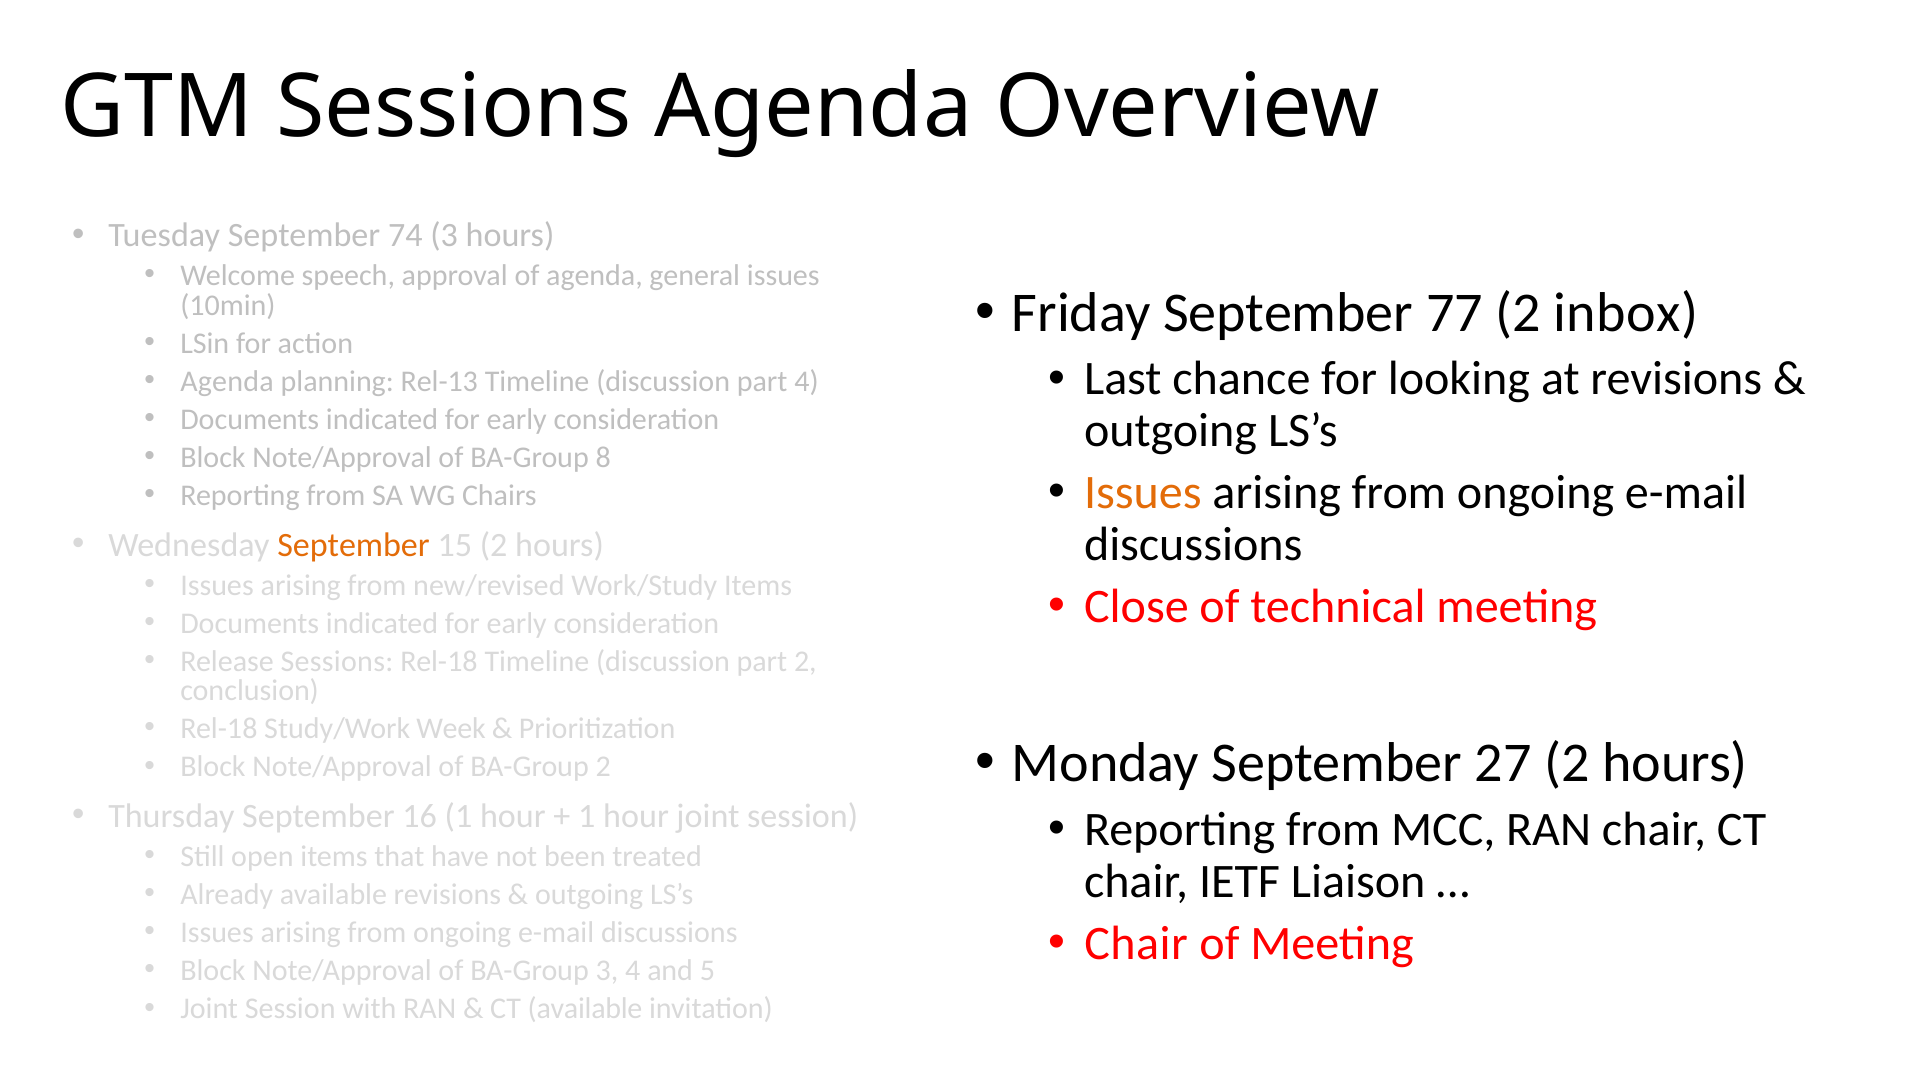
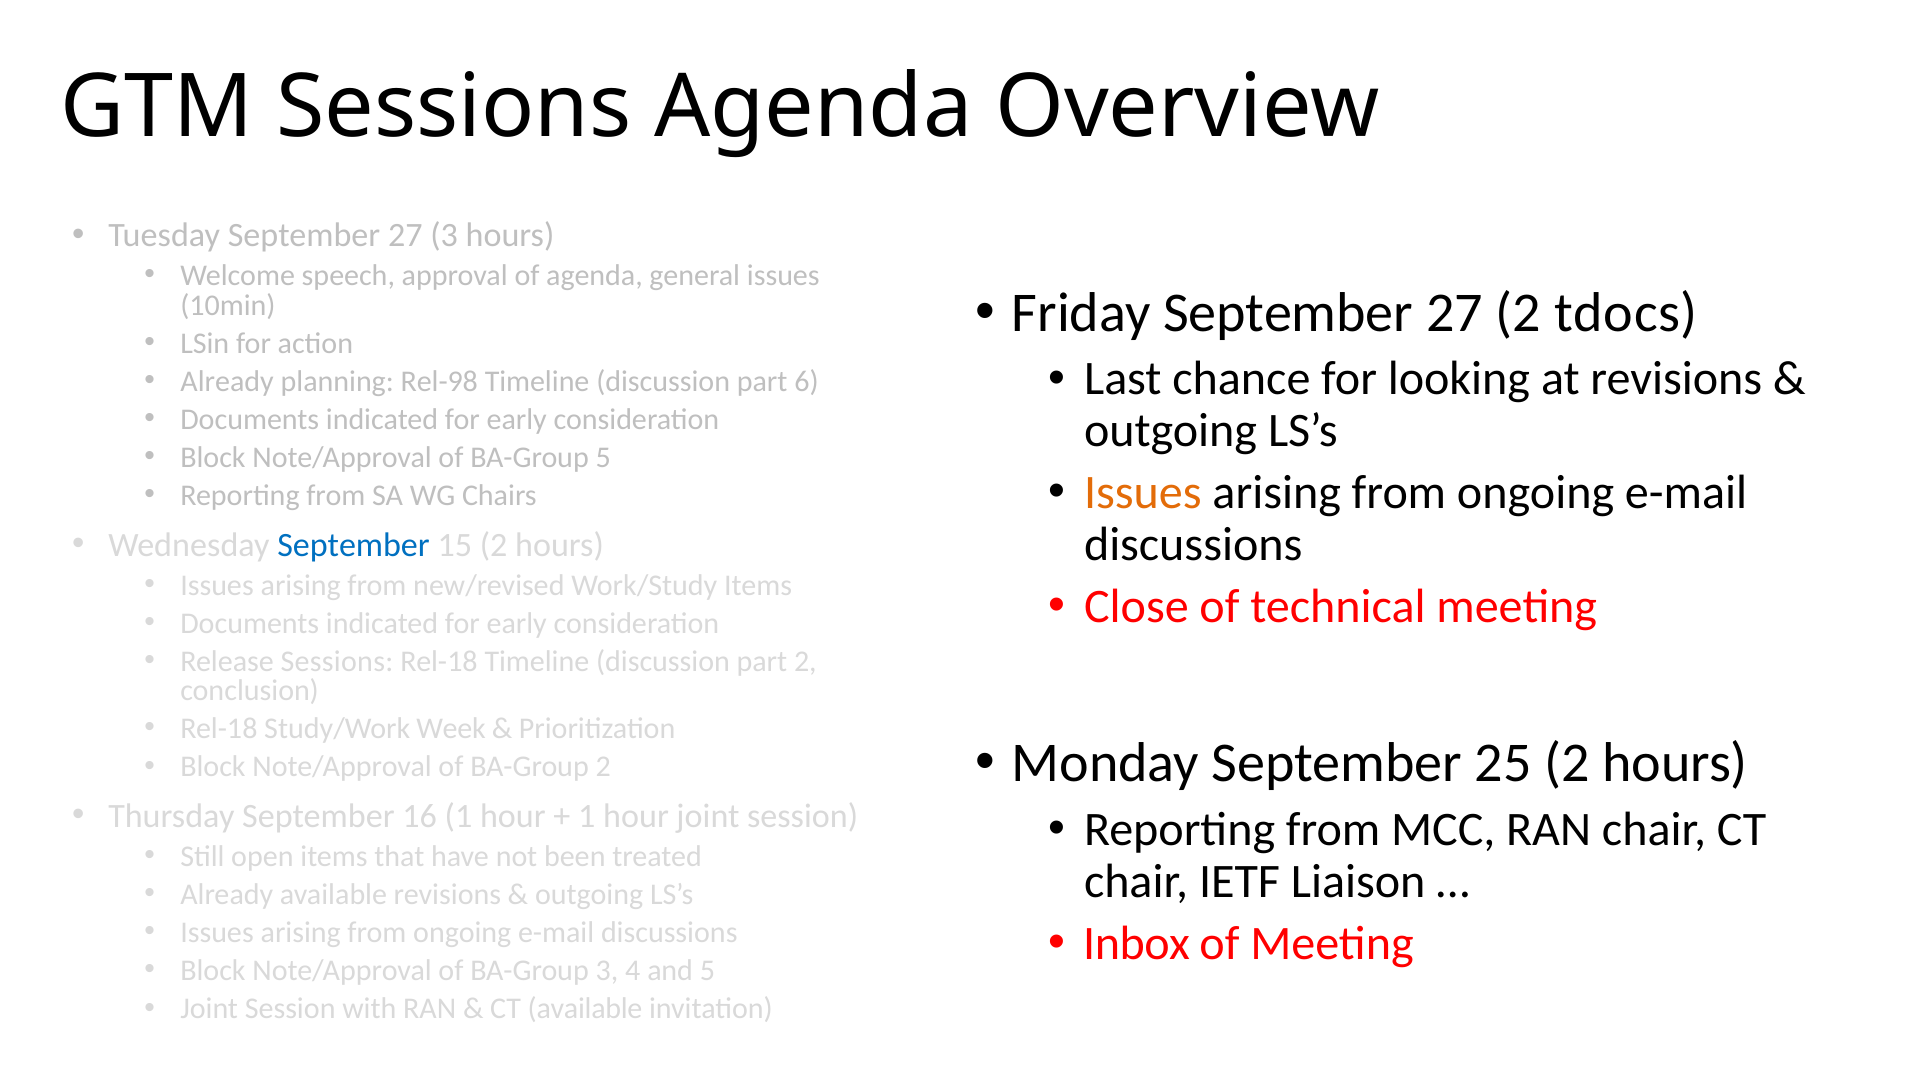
Tuesday September 74: 74 -> 27 (405, 236)
Friday September 77: 77 -> 27 (1454, 313)
inbox: inbox -> tdocs (1626, 313)
Agenda: Agenda -> Already (227, 381)
Rel-13: Rel-13 -> Rel-98 (439, 381)
part 4: 4 -> 6 (806, 381)
BA-Group 8: 8 -> 5 (603, 458)
September colour: orange -> blue (354, 545)
27: 27 -> 25 (1503, 763)
Chair: Chair -> Inbox (1137, 943)
